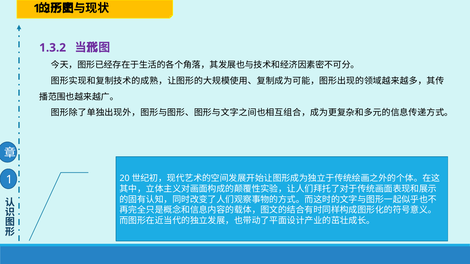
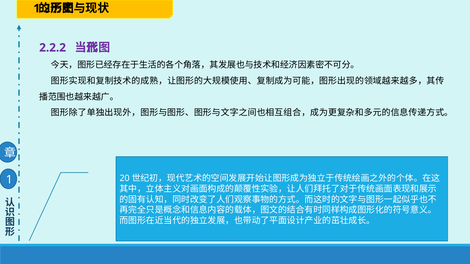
1.3.2: 1.3.2 -> 2.2.2 (53, 48)
